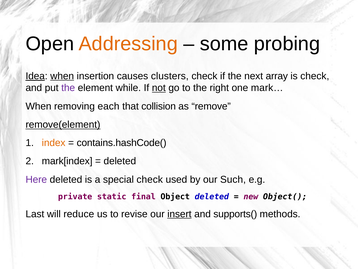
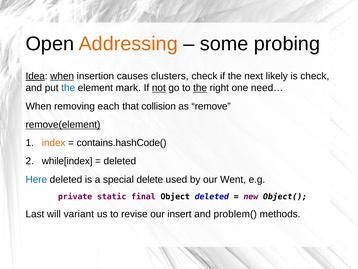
array: array -> likely (277, 76)
the colour: purple -> blue (68, 88)
while: while -> mark (128, 88)
the underline: none -> present (200, 88)
mark…: mark… -> need… (267, 88)
mark[index: mark[index -> while[index (67, 161)
Here colour: purple -> blue (36, 179)
special check: check -> delete (150, 179)
Such: Such -> Went (233, 179)
reduce: reduce -> variant (79, 214)
insert underline: present -> none (179, 214)
supports(: supports( -> problem( (235, 214)
